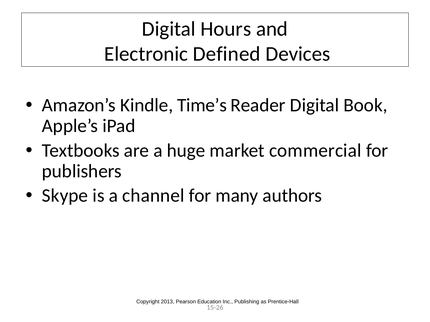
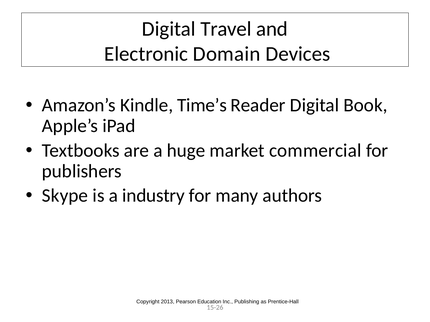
Hours: Hours -> Travel (226, 29)
Defined: Defined -> Domain (227, 54)
channel: channel -> industry (154, 196)
